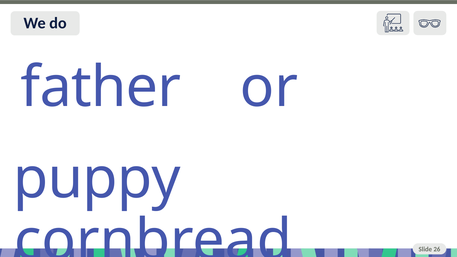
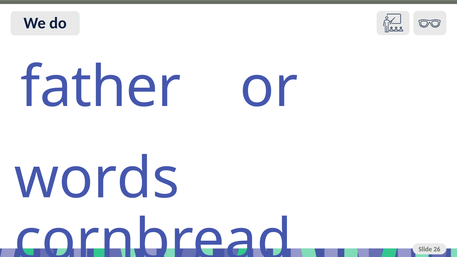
puppy: puppy -> words (97, 179)
